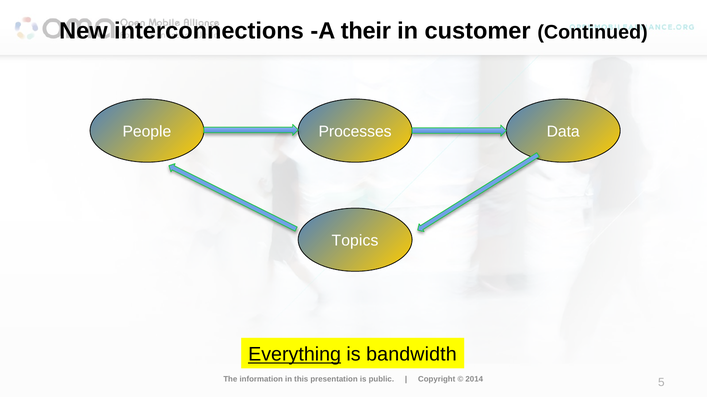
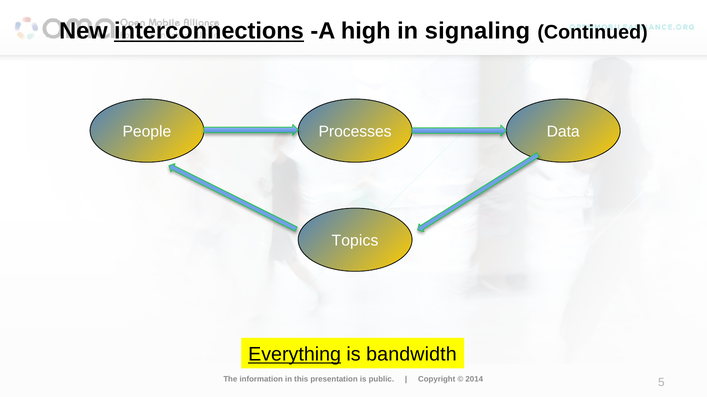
interconnections underline: none -> present (209, 31)
their: their -> high (366, 31)
customer: customer -> signaling (477, 31)
